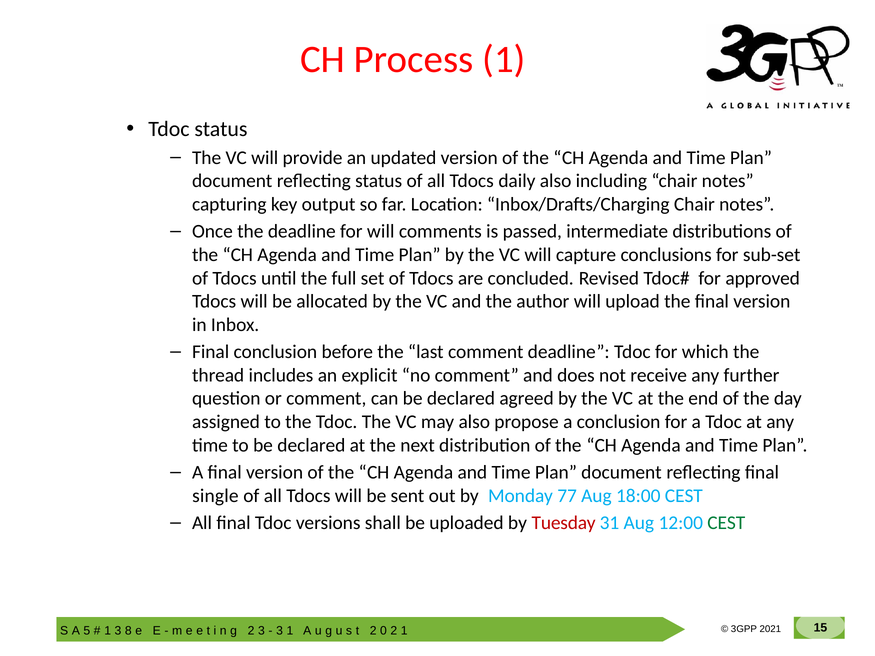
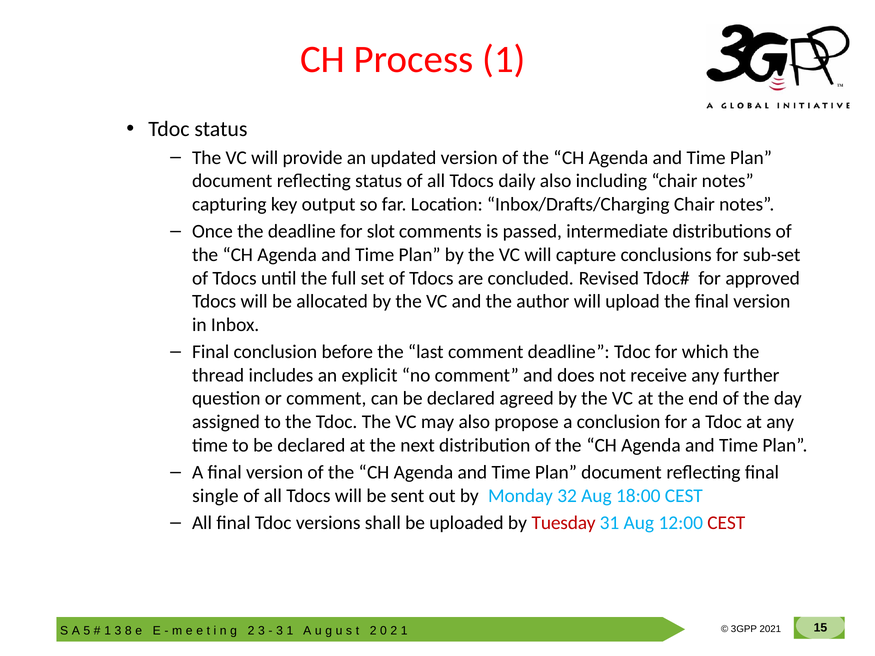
for will: will -> slot (381, 232)
77: 77 -> 32 (567, 496)
CEST colour: green -> red (726, 523)
